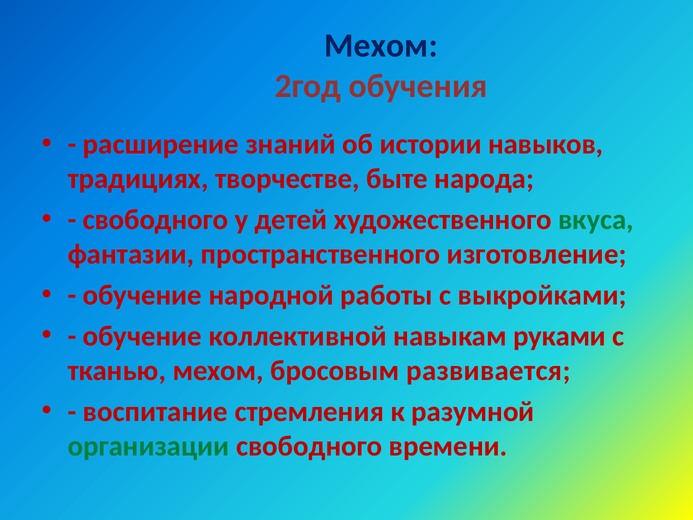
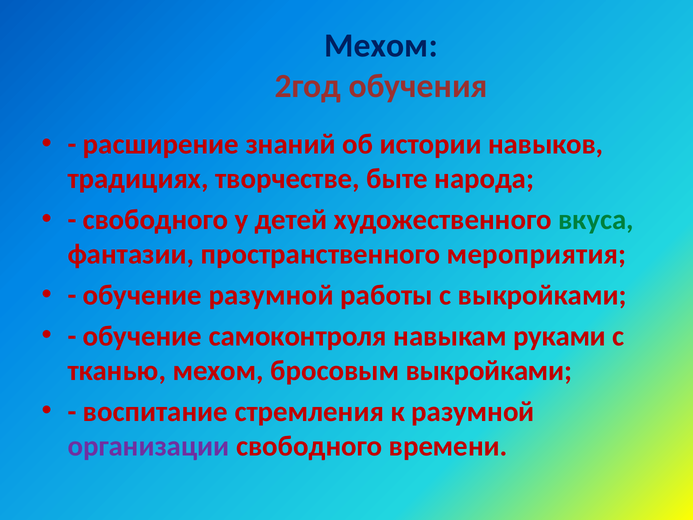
изготовление: изготовление -> мероприятия (537, 254)
обучение народной: народной -> разумной (271, 295)
коллективной: коллективной -> самоконтроля (298, 336)
бросовым развивается: развивается -> выкройками (489, 370)
организации colour: green -> purple (149, 446)
